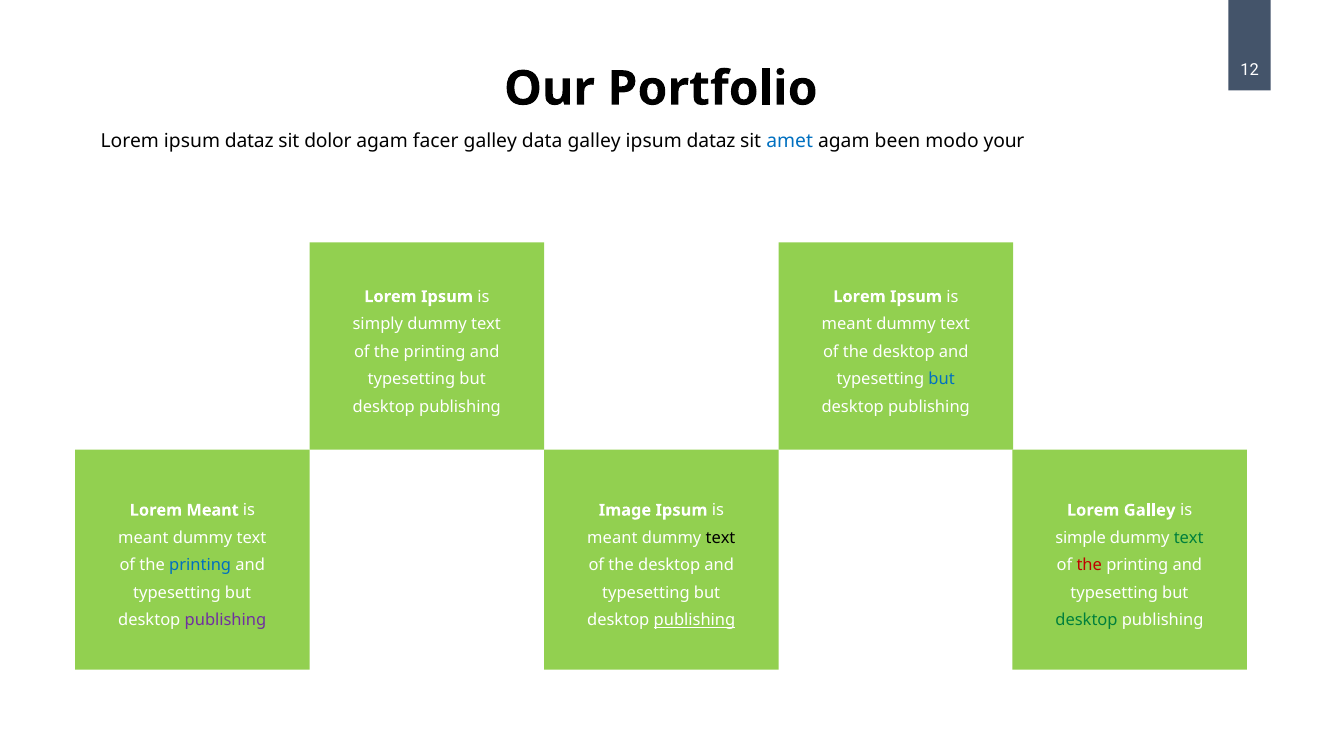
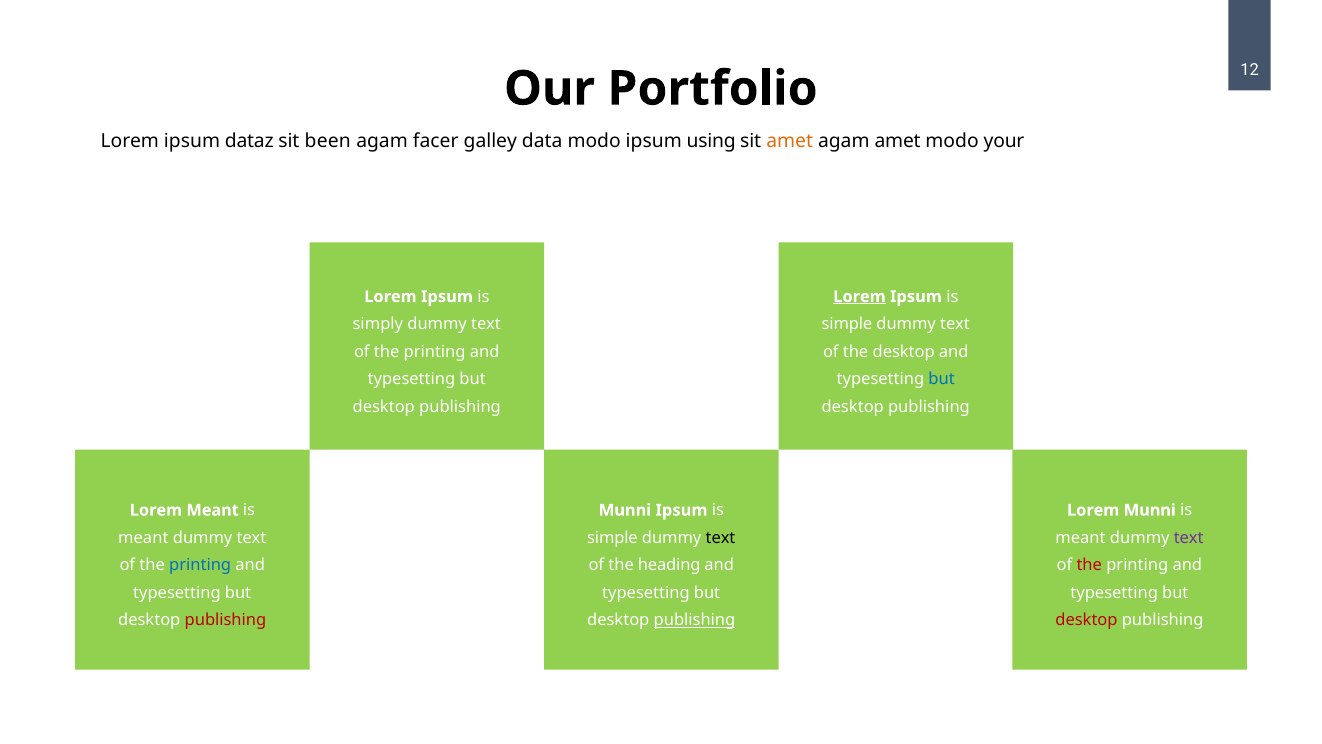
dolor: dolor -> been (328, 141)
data galley: galley -> modo (594, 141)
dataz: dataz -> using (711, 141)
amet colour: blue -> orange (790, 141)
agam been: been -> amet (898, 141)
Lorem underline: none -> present (859, 296)
meant: meant -> simple (847, 324)
Image: Image -> Munni (625, 510)
Lorem Galley: Galley -> Munni (1150, 510)
meant: meant -> simple (612, 537)
simple: simple -> meant (1081, 537)
text colour: green -> purple (1189, 537)
desktop: desktop -> heading (669, 565)
publishing colour: purple -> red (225, 620)
desktop colour: green -> red (1086, 620)
